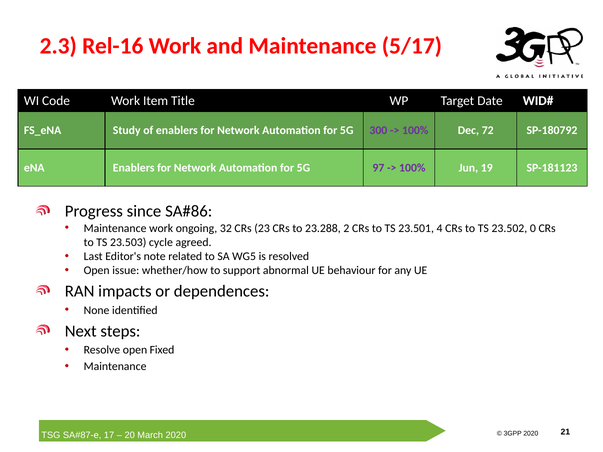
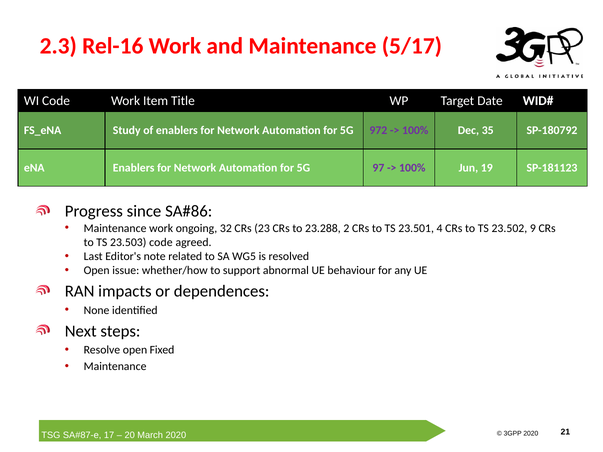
300: 300 -> 972 (378, 131)
72: 72 -> 35 (488, 131)
0: 0 -> 9 (533, 228)
23.503 cycle: cycle -> code (161, 242)
